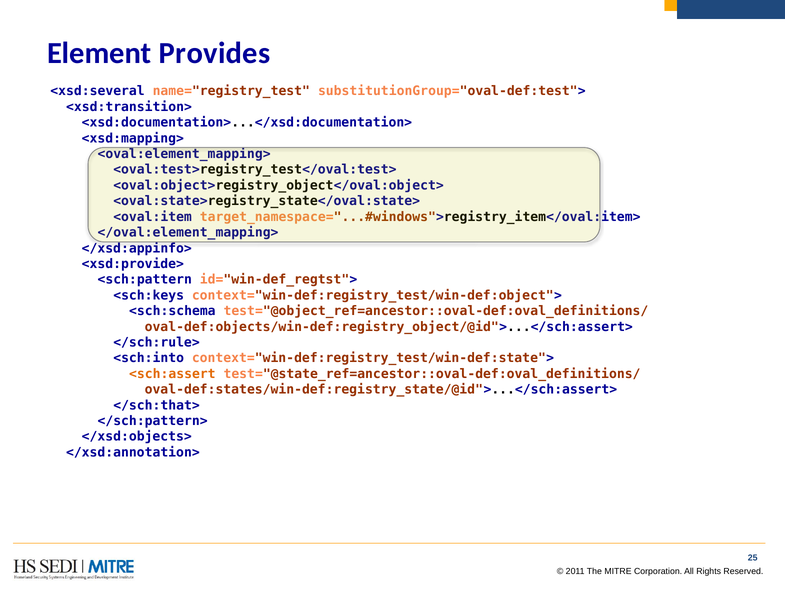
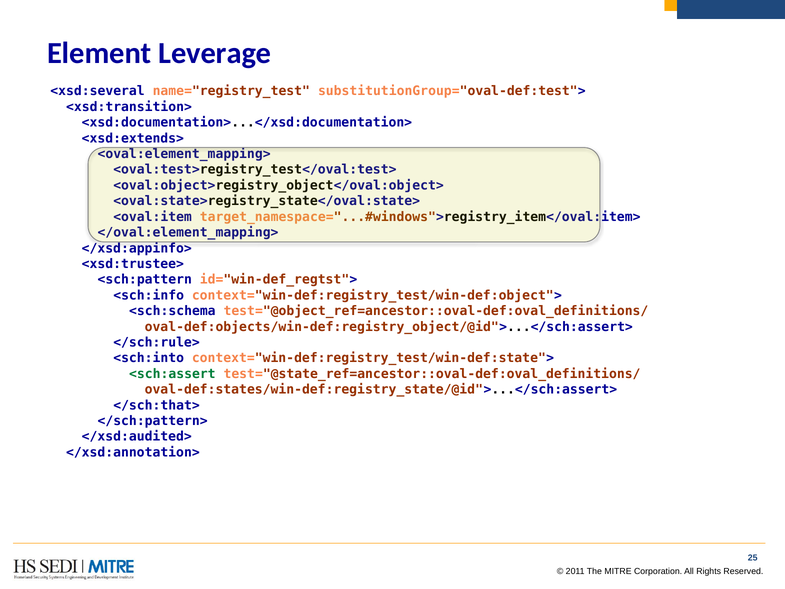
Provides: Provides -> Leverage (215, 53)
<xsd:mapping>: <xsd:mapping> -> <xsd:extends> (133, 138)
<xsd:provide>: <xsd:provide> -> <xsd:trustee> (133, 264)
<sch:keys: <sch:keys -> <sch:info (149, 295)
<sch:assert colour: orange -> green (172, 374)
</xsd:objects>: </xsd:objects> -> </xsd:audited> (137, 436)
